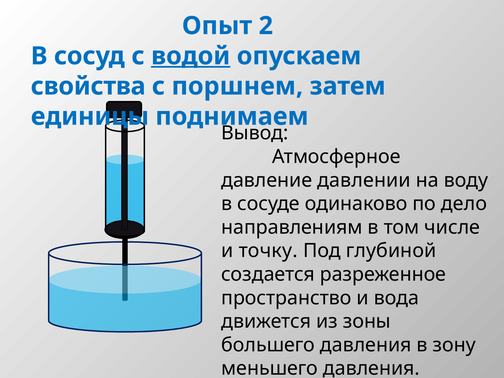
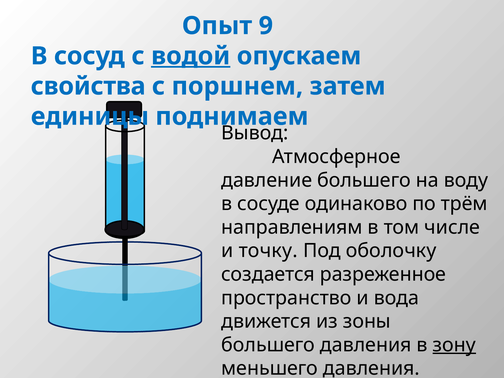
2: 2 -> 9 (266, 26)
давление давлении: давлении -> большего (364, 180)
дело: дело -> трём (464, 204)
глубиной: глубиной -> оболочку (391, 251)
зону underline: none -> present (454, 345)
